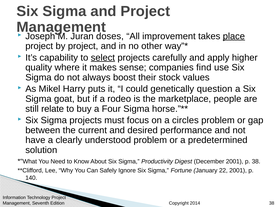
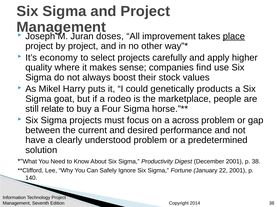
capability: capability -> economy (59, 58)
select underline: present -> none (103, 58)
question: question -> products (215, 89)
circles: circles -> across (185, 121)
